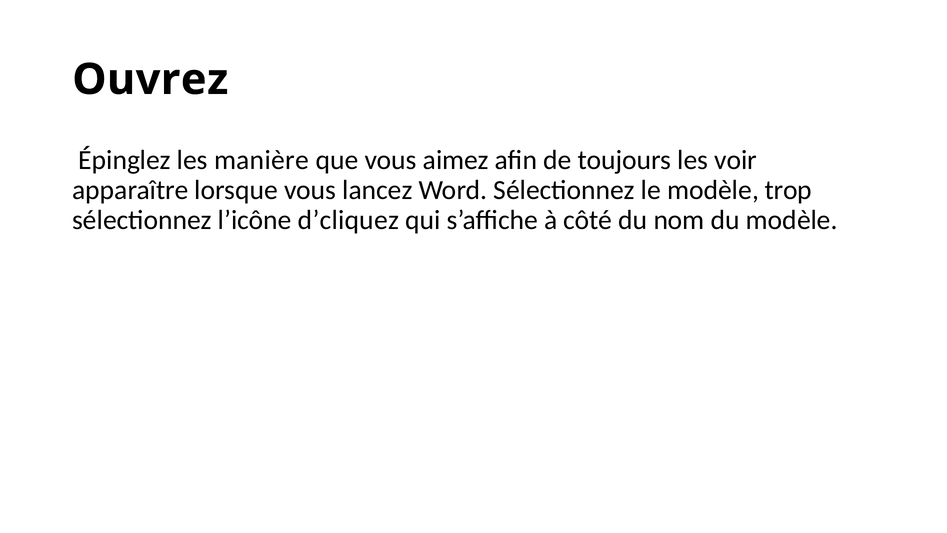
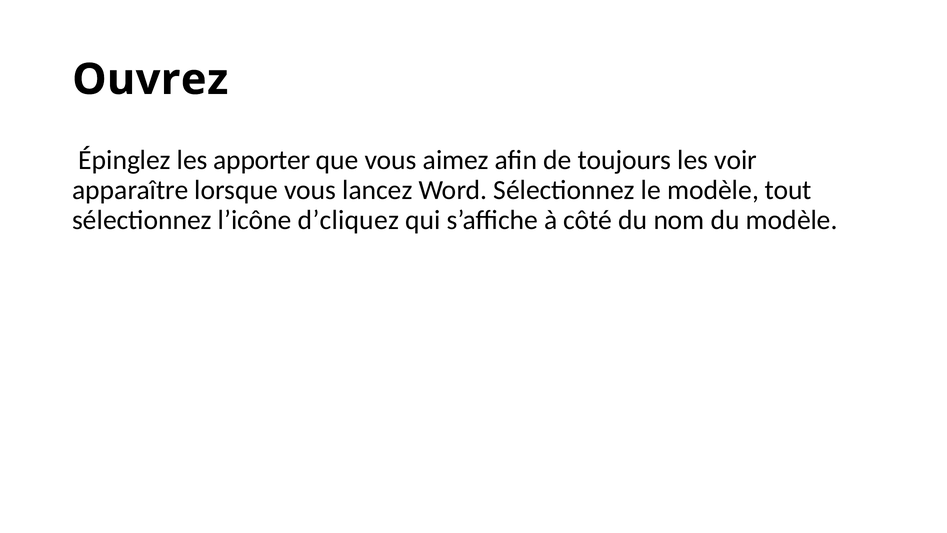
manière: manière -> apporter (262, 160)
trop: trop -> tout (788, 190)
